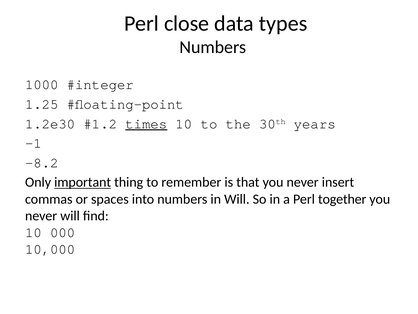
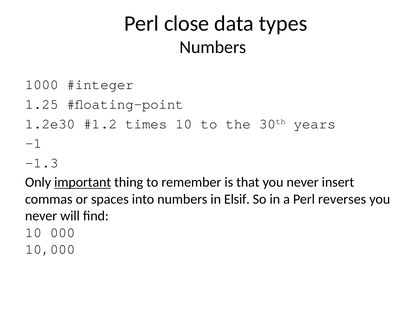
times underline: present -> none (146, 124)
-8.2: -8.2 -> -1.3 (42, 163)
in Will: Will -> Elsif (237, 199)
together: together -> reverses (342, 199)
